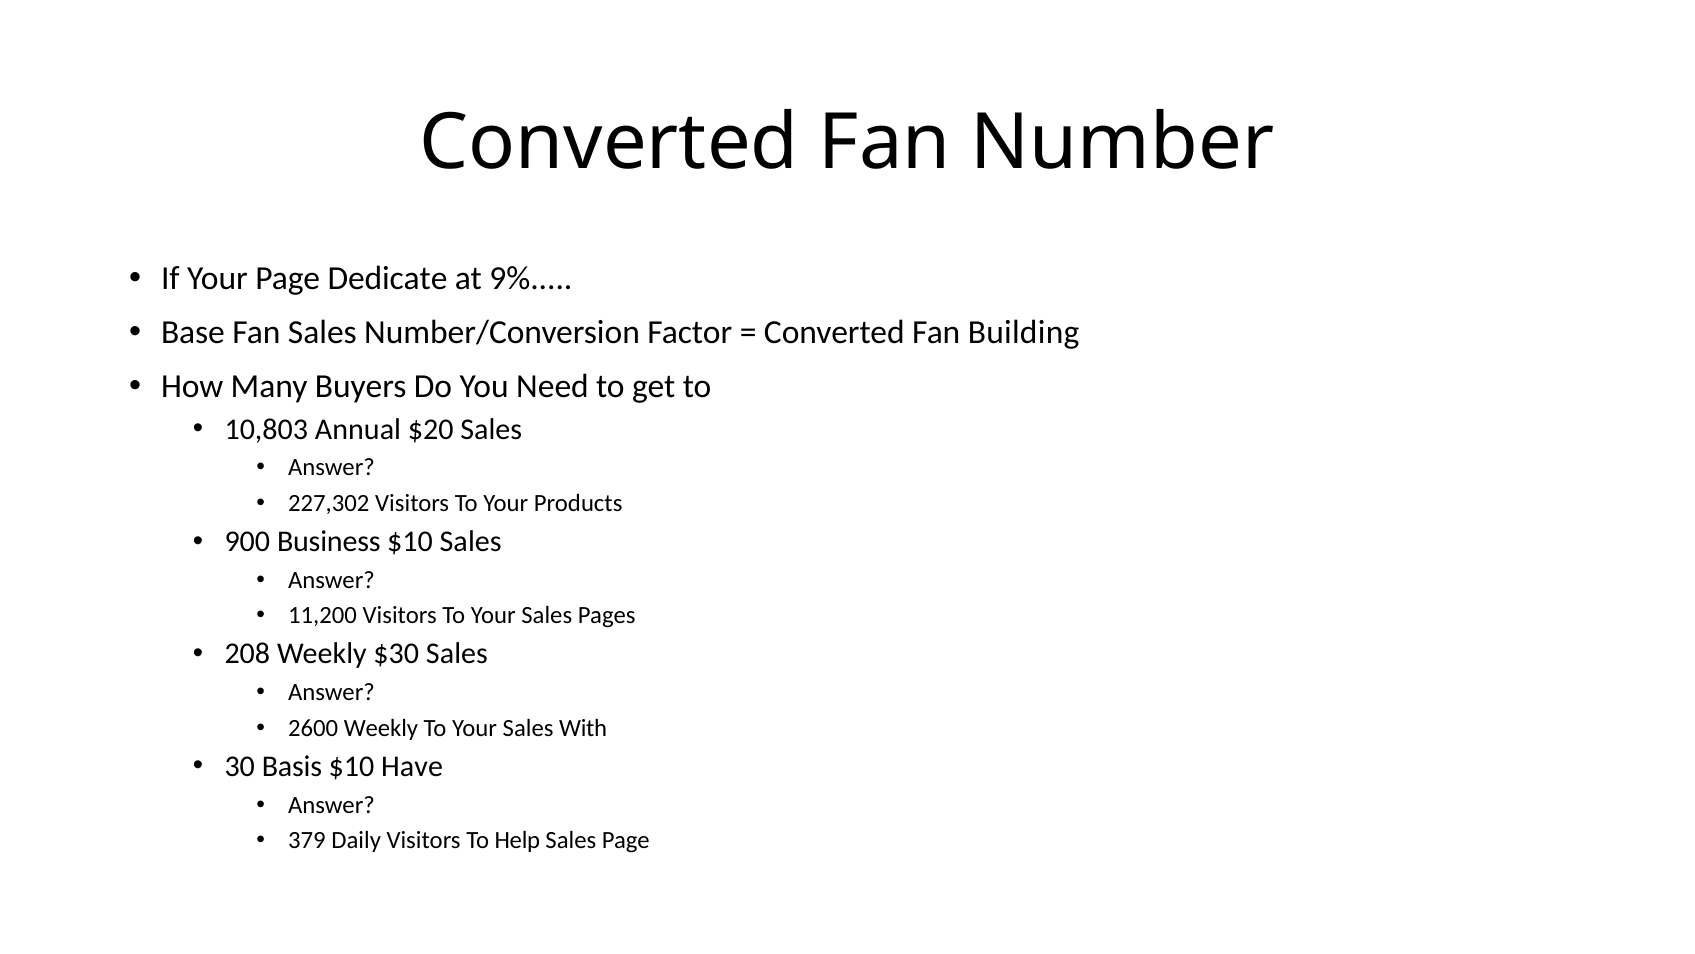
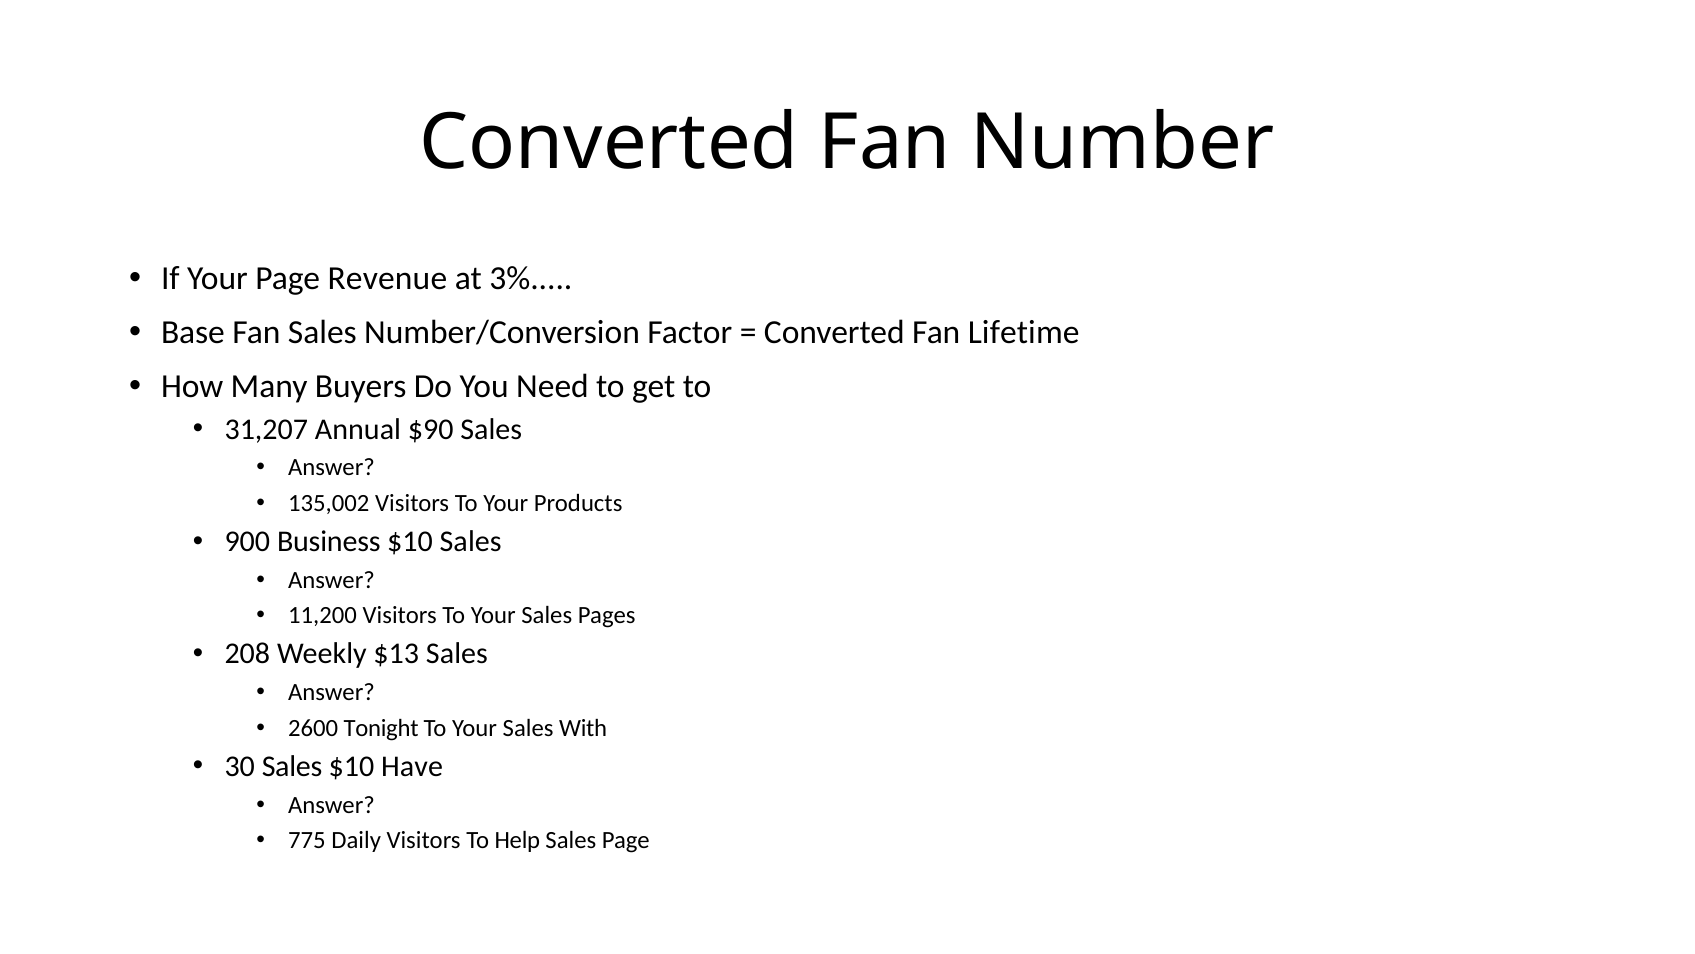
Dedicate: Dedicate -> Revenue (387, 278)
9%: 9% -> 3% (531, 278)
Building: Building -> Lifetime (1024, 332)
10,803: 10,803 -> 31,207 (266, 429)
$20: $20 -> $90 (431, 429)
227,302: 227,302 -> 135,002 (329, 503)
$30: $30 -> $13 (396, 654)
2600 Weekly: Weekly -> Tonight (381, 728)
30 Basis: Basis -> Sales (292, 766)
379: 379 -> 775 (307, 840)
